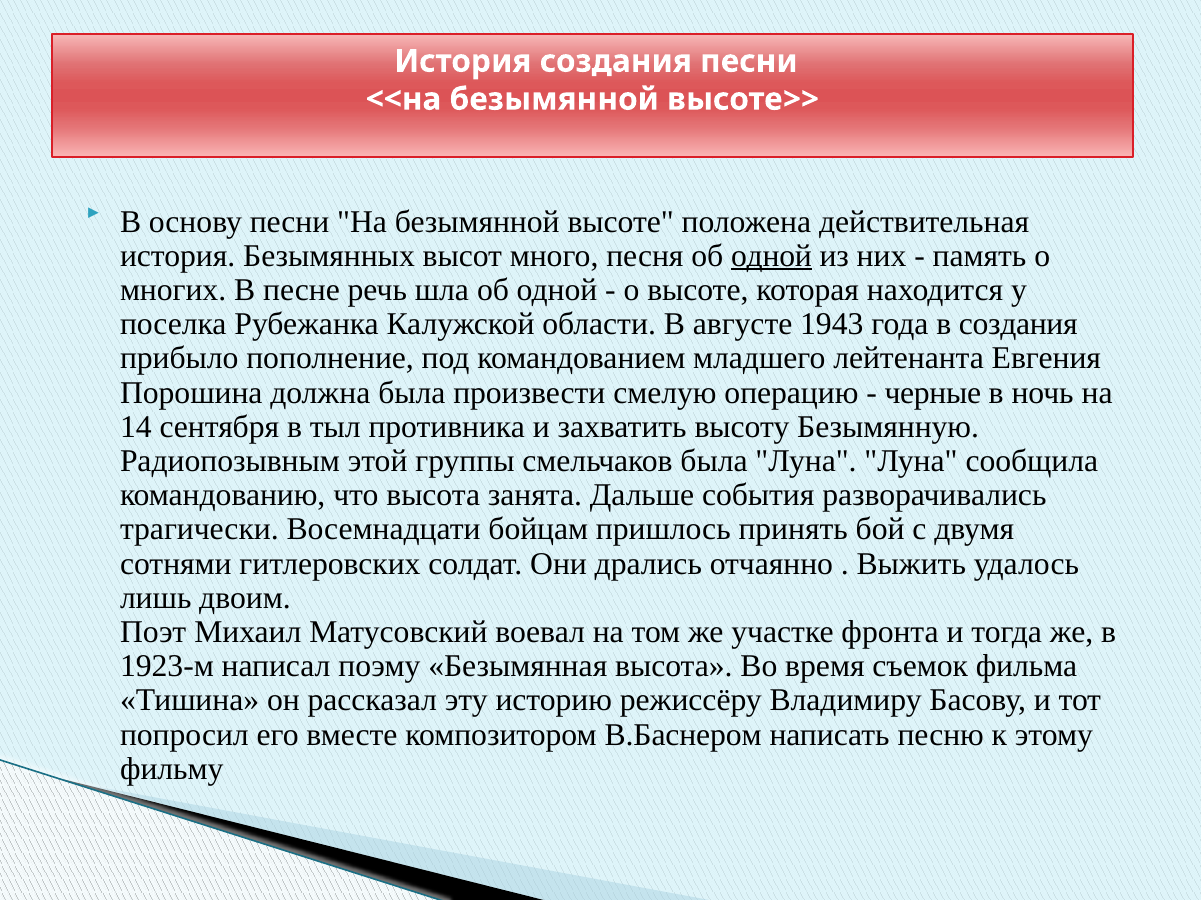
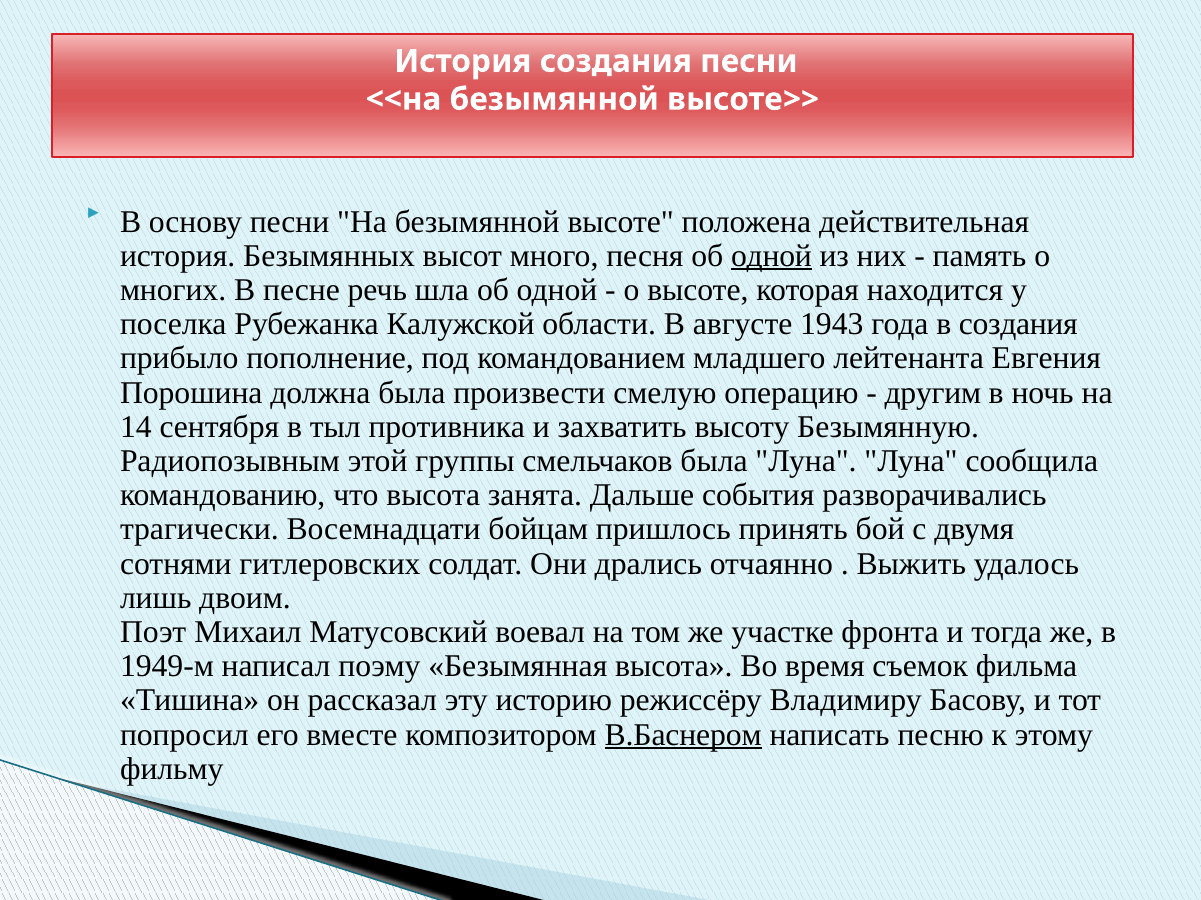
черные: черные -> другим (933, 393)
1923-м: 1923-м -> 1949-м (167, 667)
В.Баснером underline: none -> present (683, 735)
